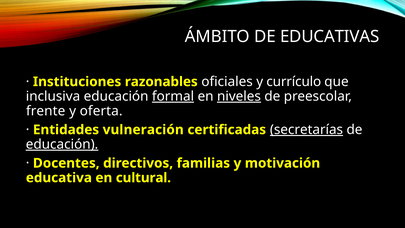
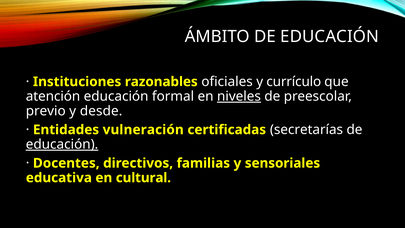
ÁMBITO DE EDUCATIVAS: EDUCATIVAS -> EDUCACIÓN (330, 37)
inclusiva: inclusiva -> atención (53, 96)
formal underline: present -> none (173, 96)
frente: frente -> previo (46, 111)
oferta: oferta -> desde (101, 111)
secretarías underline: present -> none (306, 130)
motivación: motivación -> sensoriales (282, 163)
